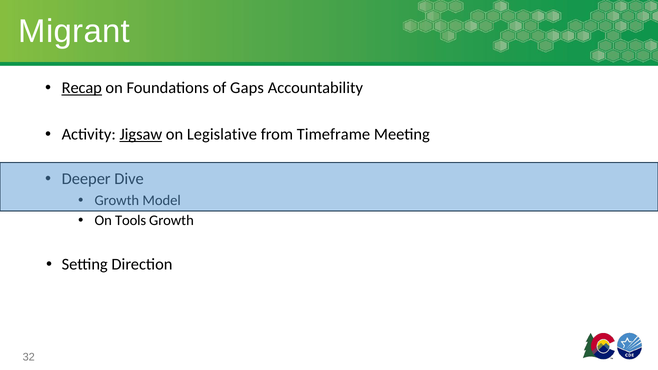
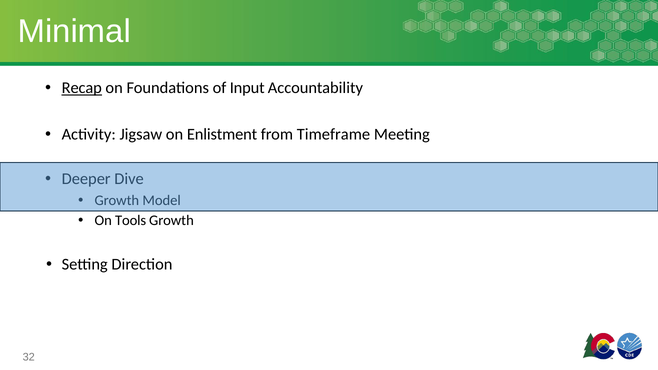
Migrant: Migrant -> Minimal (74, 31)
Gaps: Gaps -> Input (247, 88)
Jigsaw underline: present -> none (141, 134)
Legislative: Legislative -> Enlistment (222, 134)
